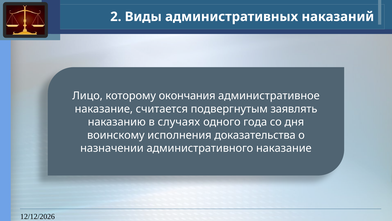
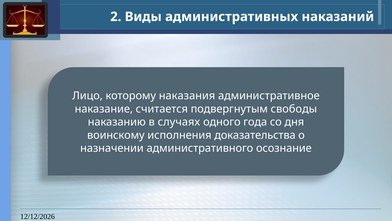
окончания: окончания -> наказания (187, 96)
заявлять: заявлять -> свободы (294, 109)
административного наказание: наказание -> осознание (284, 148)
